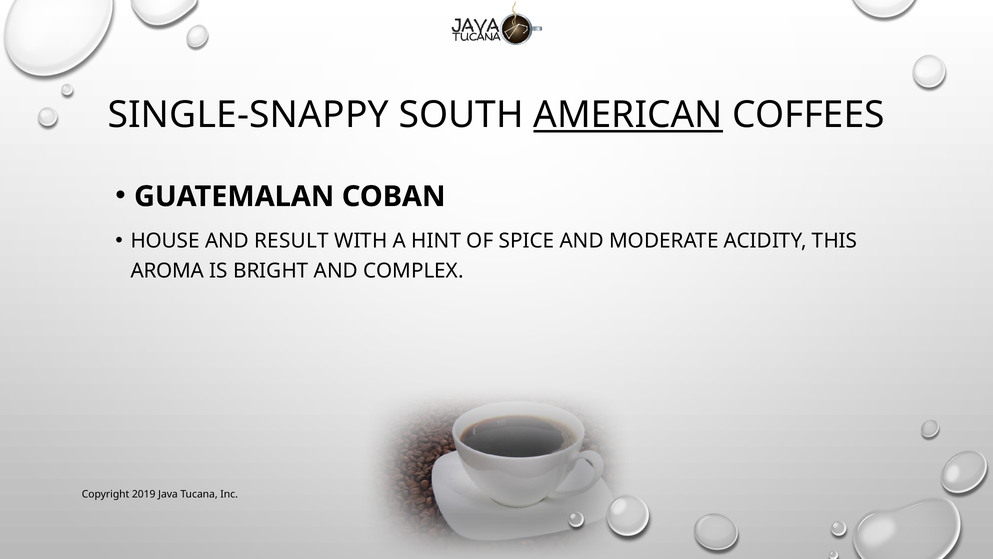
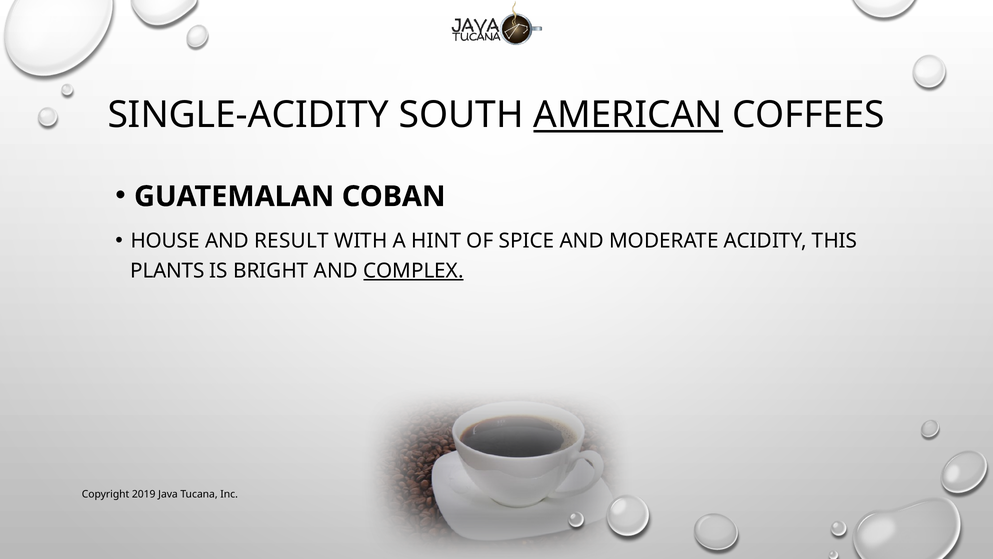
SINGLE-SNAPPY: SINGLE-SNAPPY -> SINGLE-ACIDITY (248, 115)
AROMA: AROMA -> PLANTS (167, 271)
COMPLEX underline: none -> present (413, 271)
